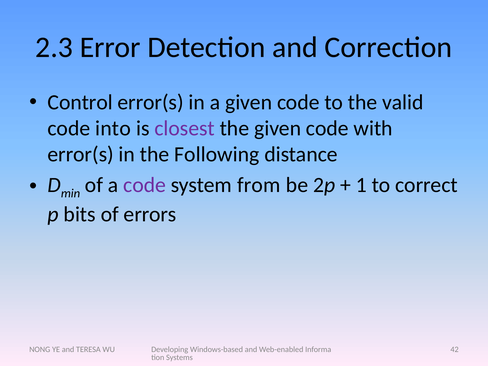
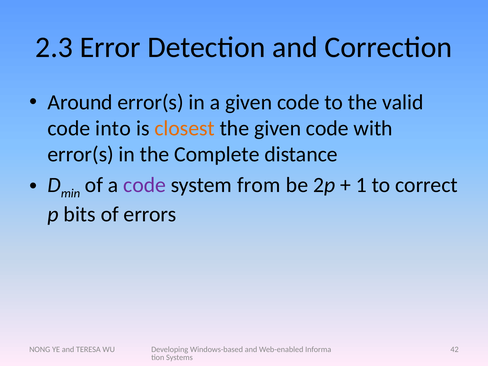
Control: Control -> Around (80, 102)
closest colour: purple -> orange (185, 128)
Following: Following -> Complete (217, 154)
